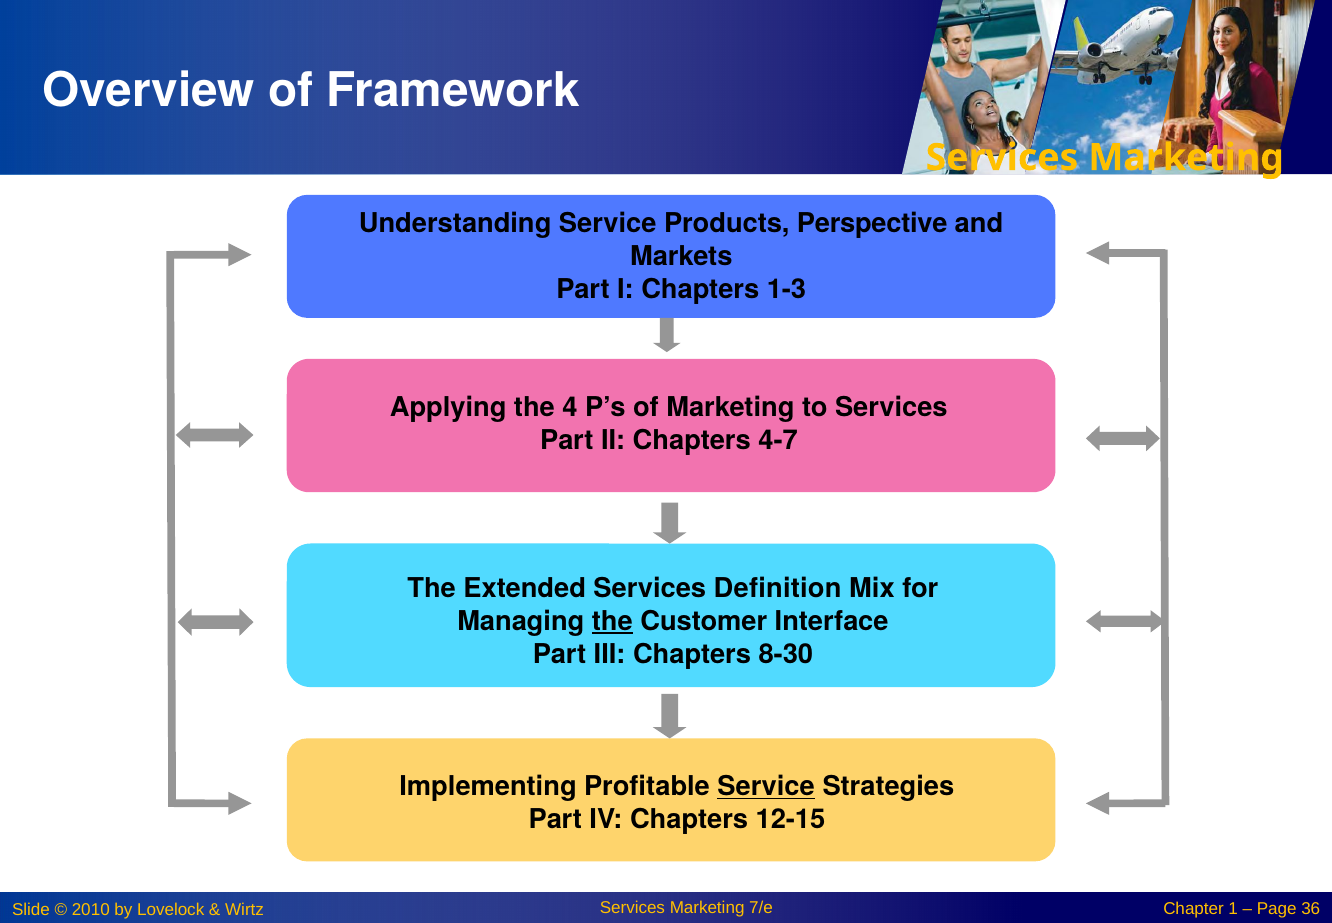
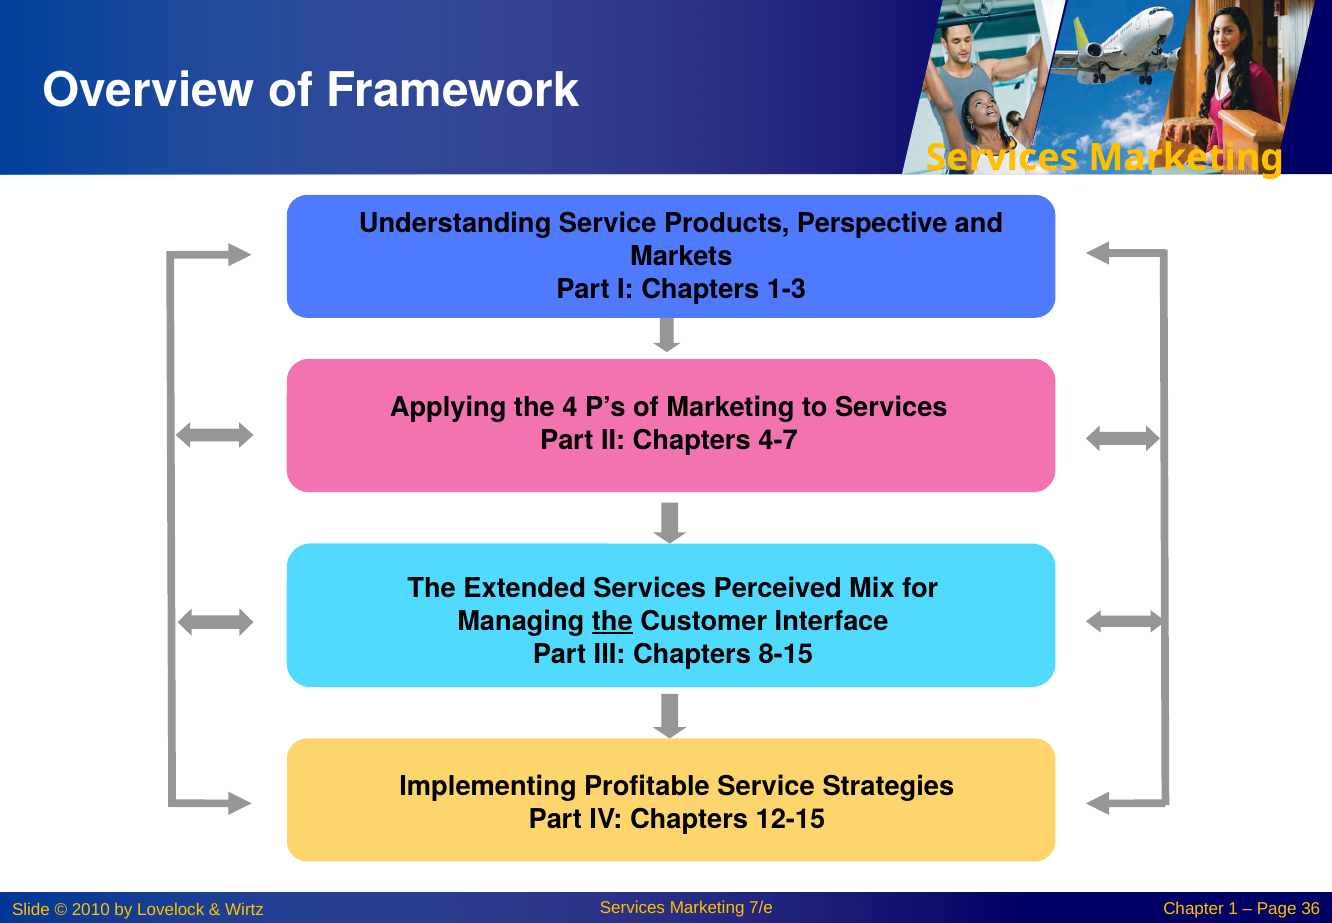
Definition: Definition -> Perceived (778, 588)
8-30: 8-30 -> 8-15 (786, 654)
Service underline: present -> none (766, 786)
